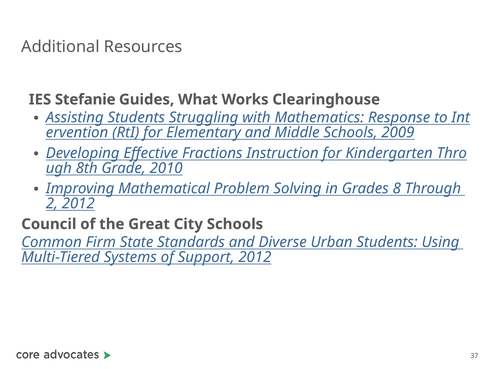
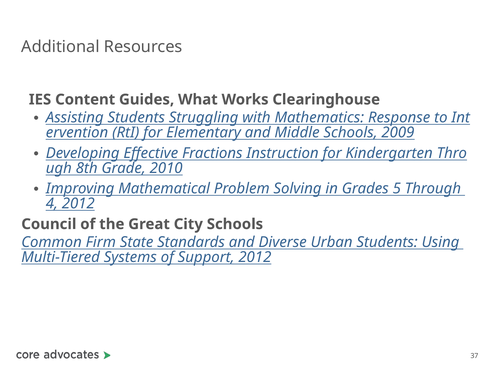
Stefanie: Stefanie -> Content (85, 99)
8: 8 -> 5 (397, 188)
2: 2 -> 4 (52, 203)
